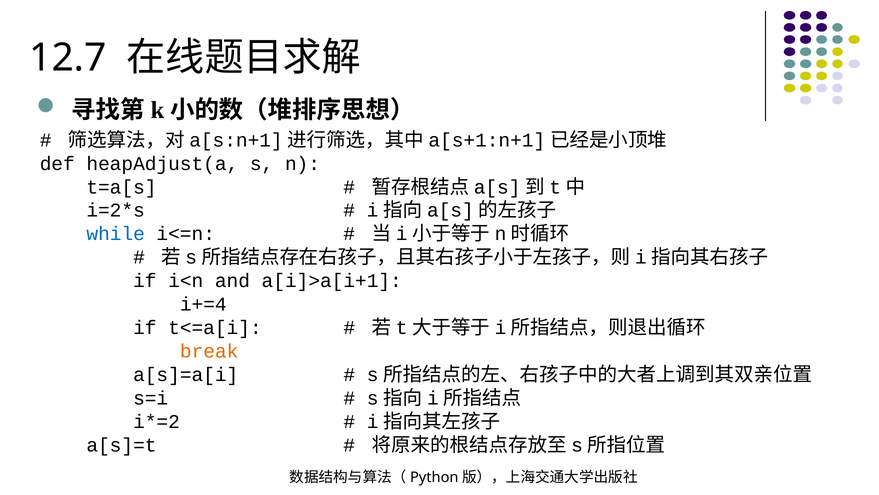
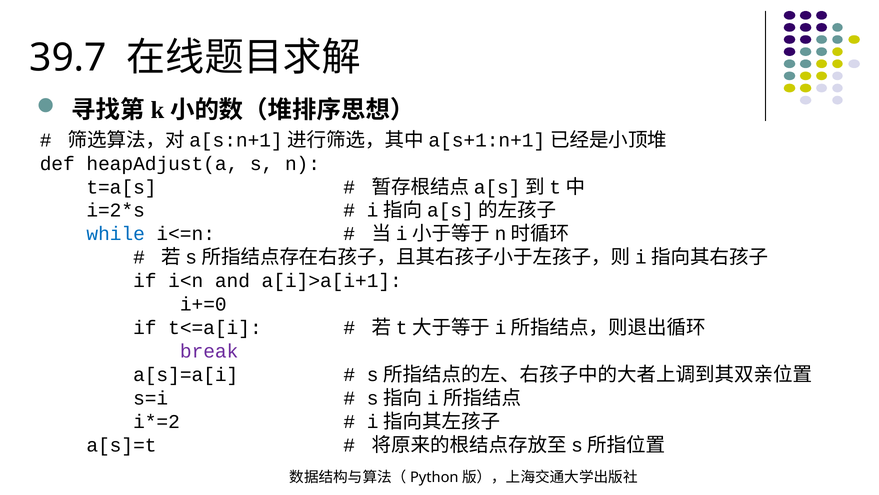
12.7: 12.7 -> 39.7 (68, 58)
i+=4: i+=4 -> i+=0 (203, 304)
break colour: orange -> purple (209, 351)
